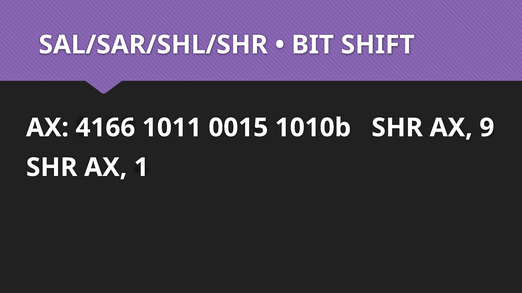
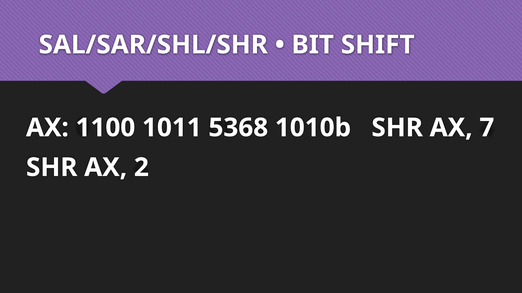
4166: 4166 -> 1100 (105, 128)
0015: 0015 -> 5368 (238, 128)
9: 9 -> 7 (487, 128)
1: 1 -> 2 (141, 168)
